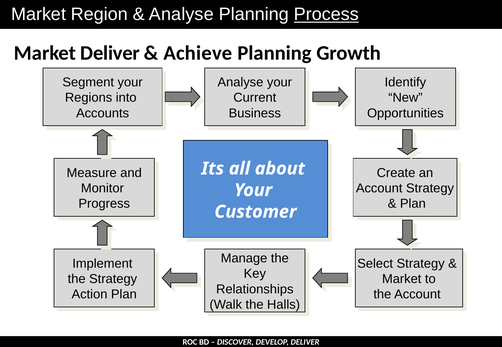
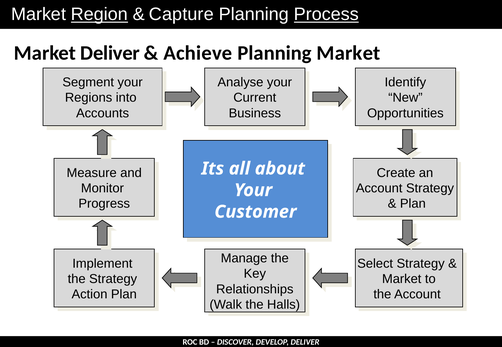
Region underline: none -> present (99, 14)
Analyse: Analyse -> Capture (181, 14)
Planning Growth: Growth -> Market (348, 53)
